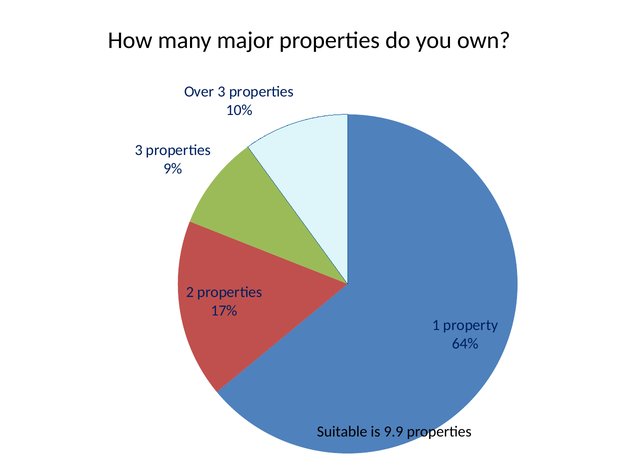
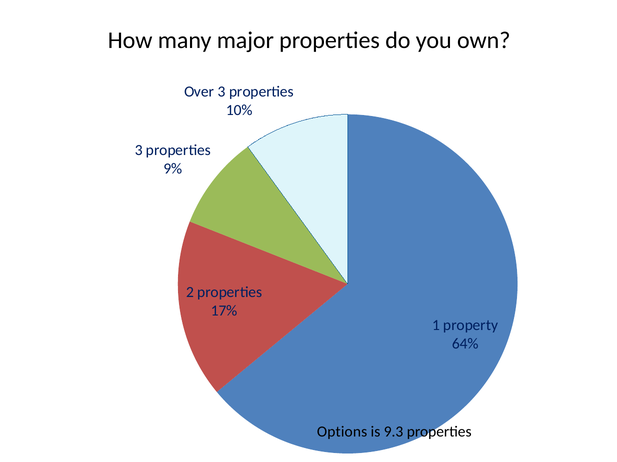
Suitable: Suitable -> Options (342, 433)
9.9: 9.9 -> 9.3 (394, 433)
